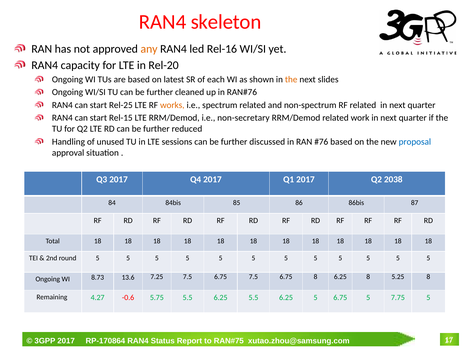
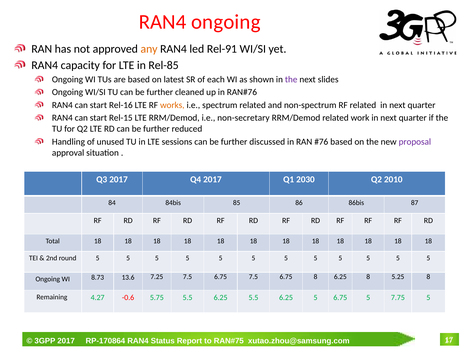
RAN4 skeleton: skeleton -> ongoing (226, 22)
Rel-16: Rel-16 -> Rel-91 (222, 49)
Rel-20: Rel-20 -> Rel-85 (164, 65)
the colour: orange -> purple (291, 79)
Rel-25: Rel-25 -> Rel-16 (121, 105)
proposal colour: blue -> purple (415, 142)
Q1 2017: 2017 -> 2030 (305, 179)
2038: 2038 -> 2010 (393, 179)
